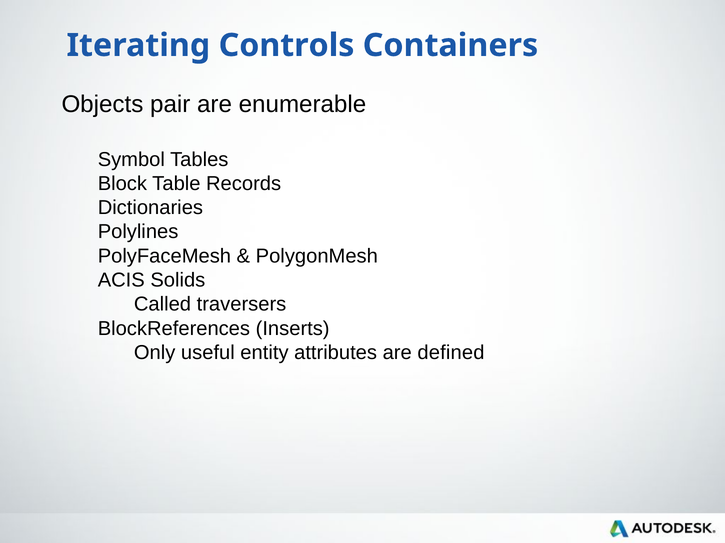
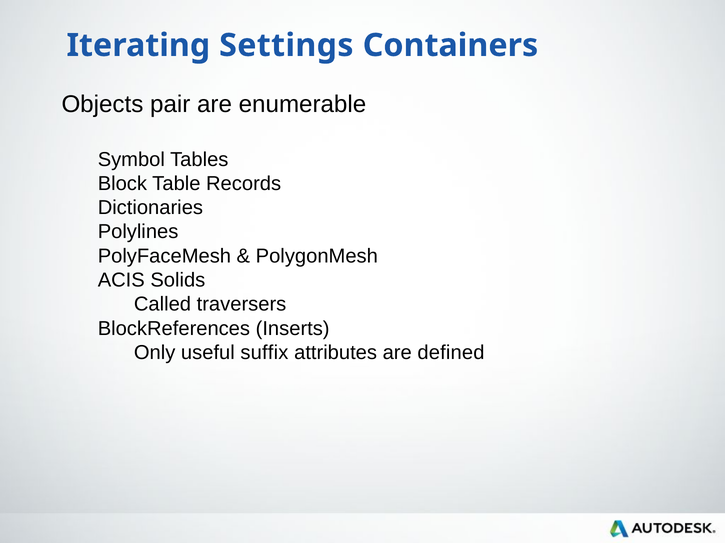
Controls: Controls -> Settings (286, 45)
entity: entity -> suffix (264, 353)
